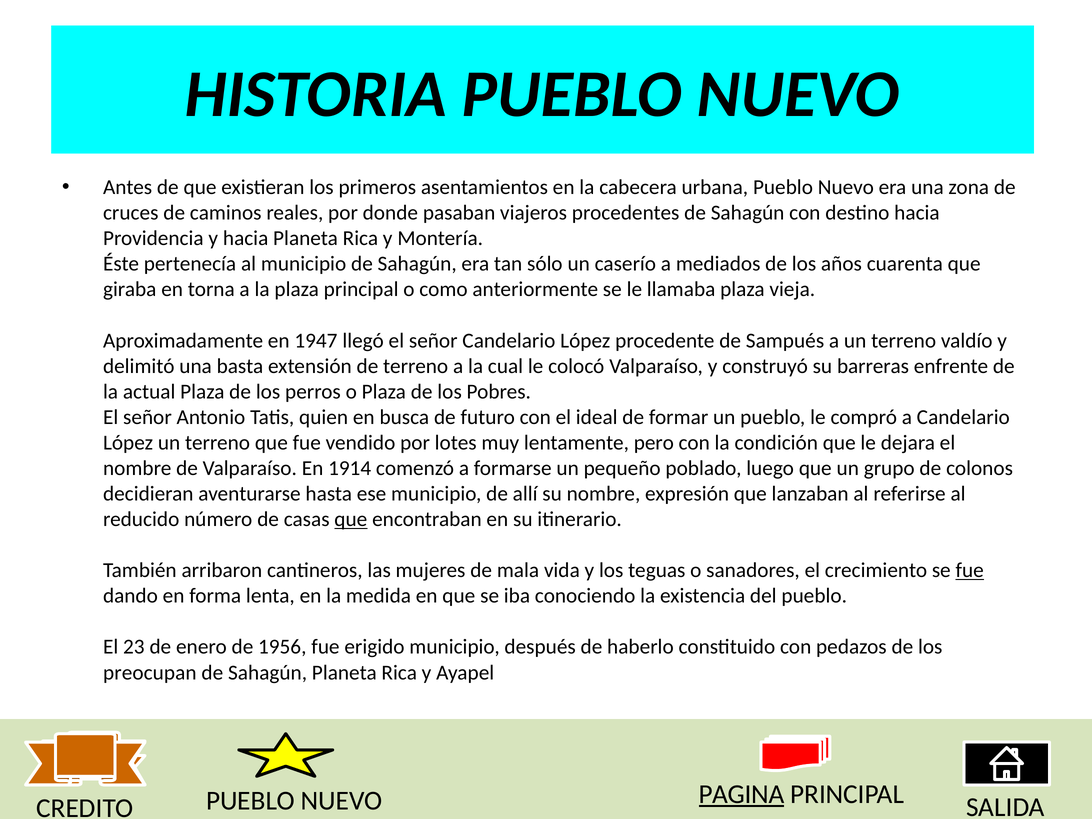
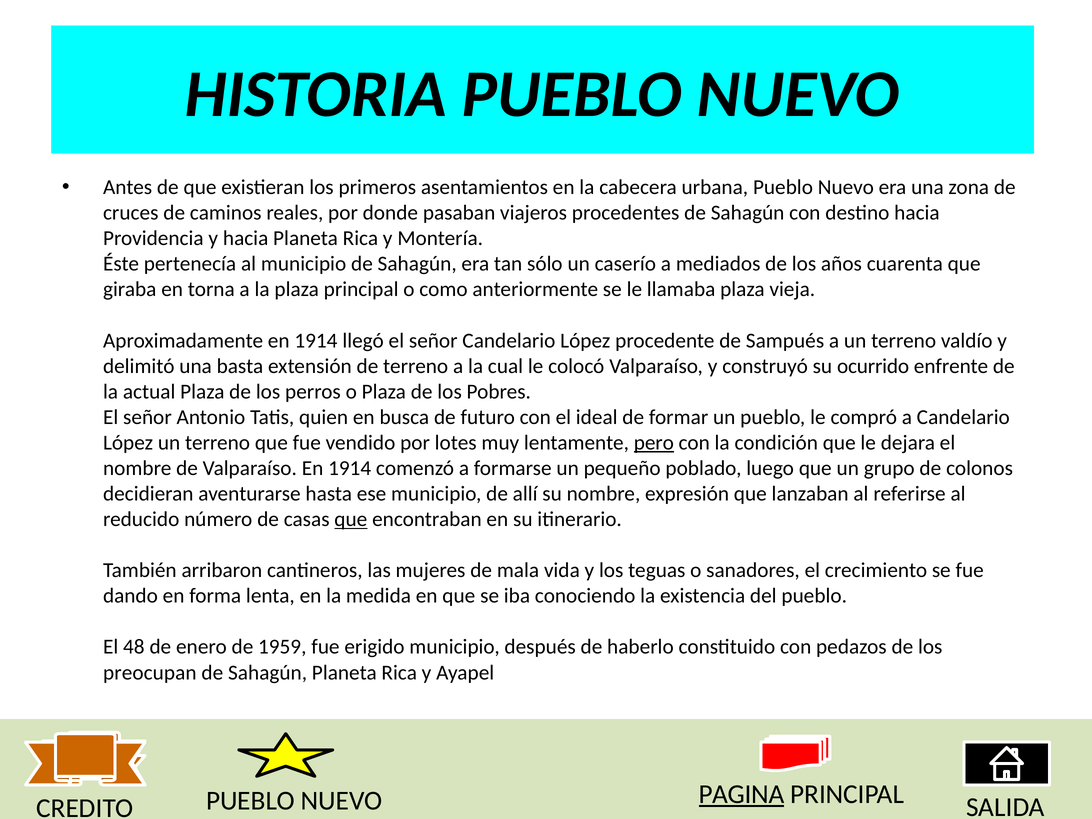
Aproximadamente en 1947: 1947 -> 1914 (316, 341)
barreras: barreras -> ocurrido (873, 366)
pero underline: none -> present (654, 443)
fue underline: present -> none (970, 570)
23: 23 -> 48 (134, 647)
1956: 1956 -> 1959 (282, 647)
